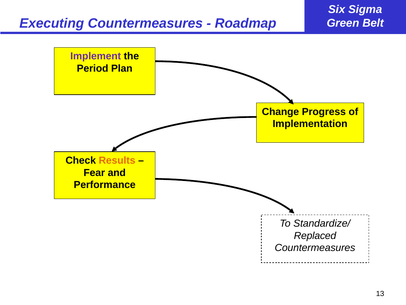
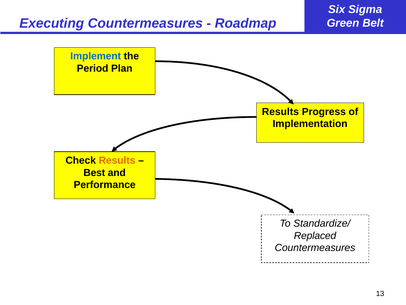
Implement colour: purple -> blue (96, 56)
Change: Change -> Results (280, 112)
Fear: Fear -> Best (94, 172)
